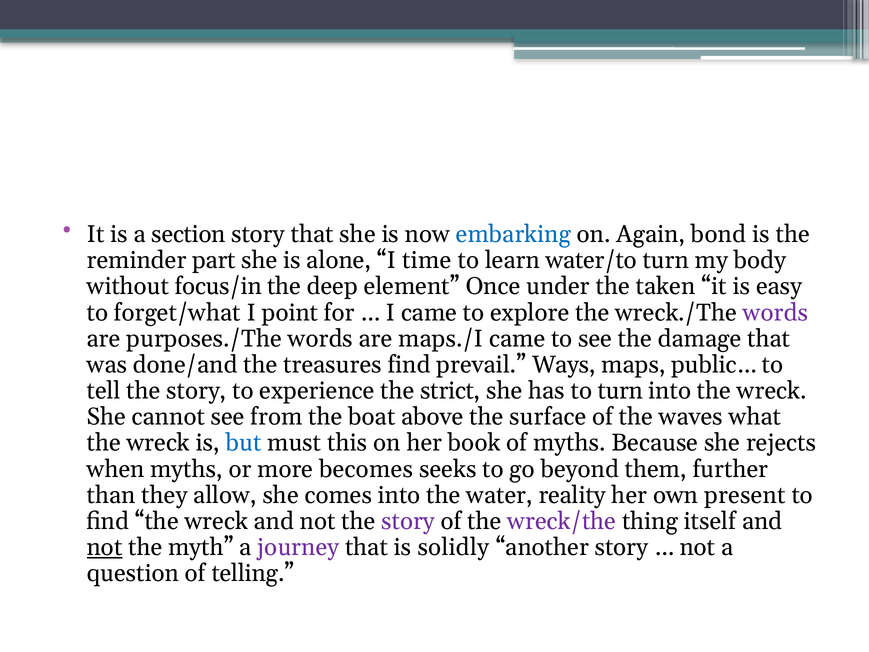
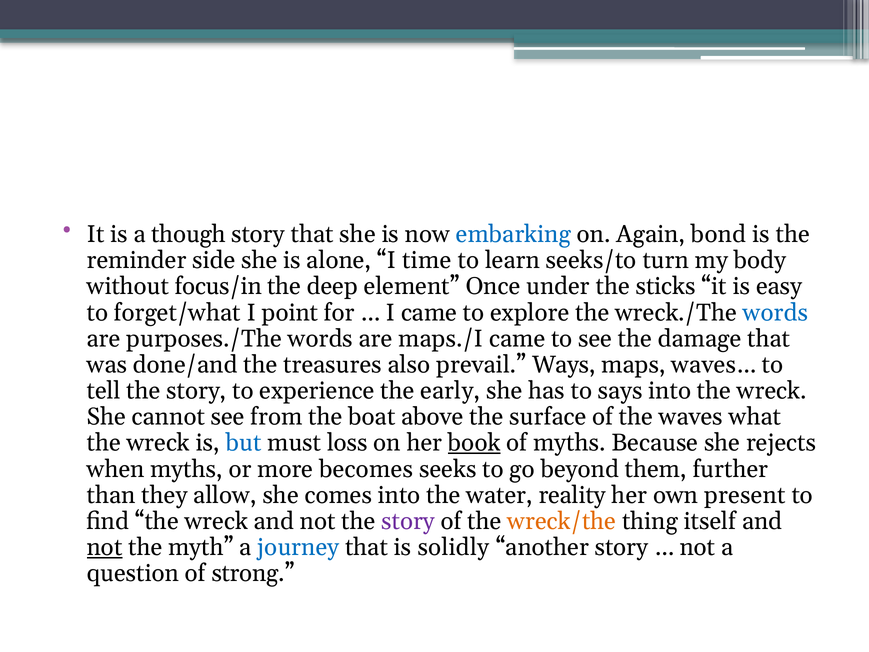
section: section -> though (189, 234)
part: part -> side (214, 260)
water/to: water/to -> seeks/to (591, 260)
taken: taken -> sticks (666, 286)
words colour: purple -> blue (775, 312)
treasures find: find -> also (409, 365)
public…: public… -> waves… (714, 365)
strict: strict -> early (450, 391)
to turn: turn -> says (620, 391)
this: this -> loss (347, 443)
book underline: none -> present (474, 443)
wreck/the colour: purple -> orange (562, 521)
journey colour: purple -> blue (298, 547)
telling: telling -> strong (253, 573)
